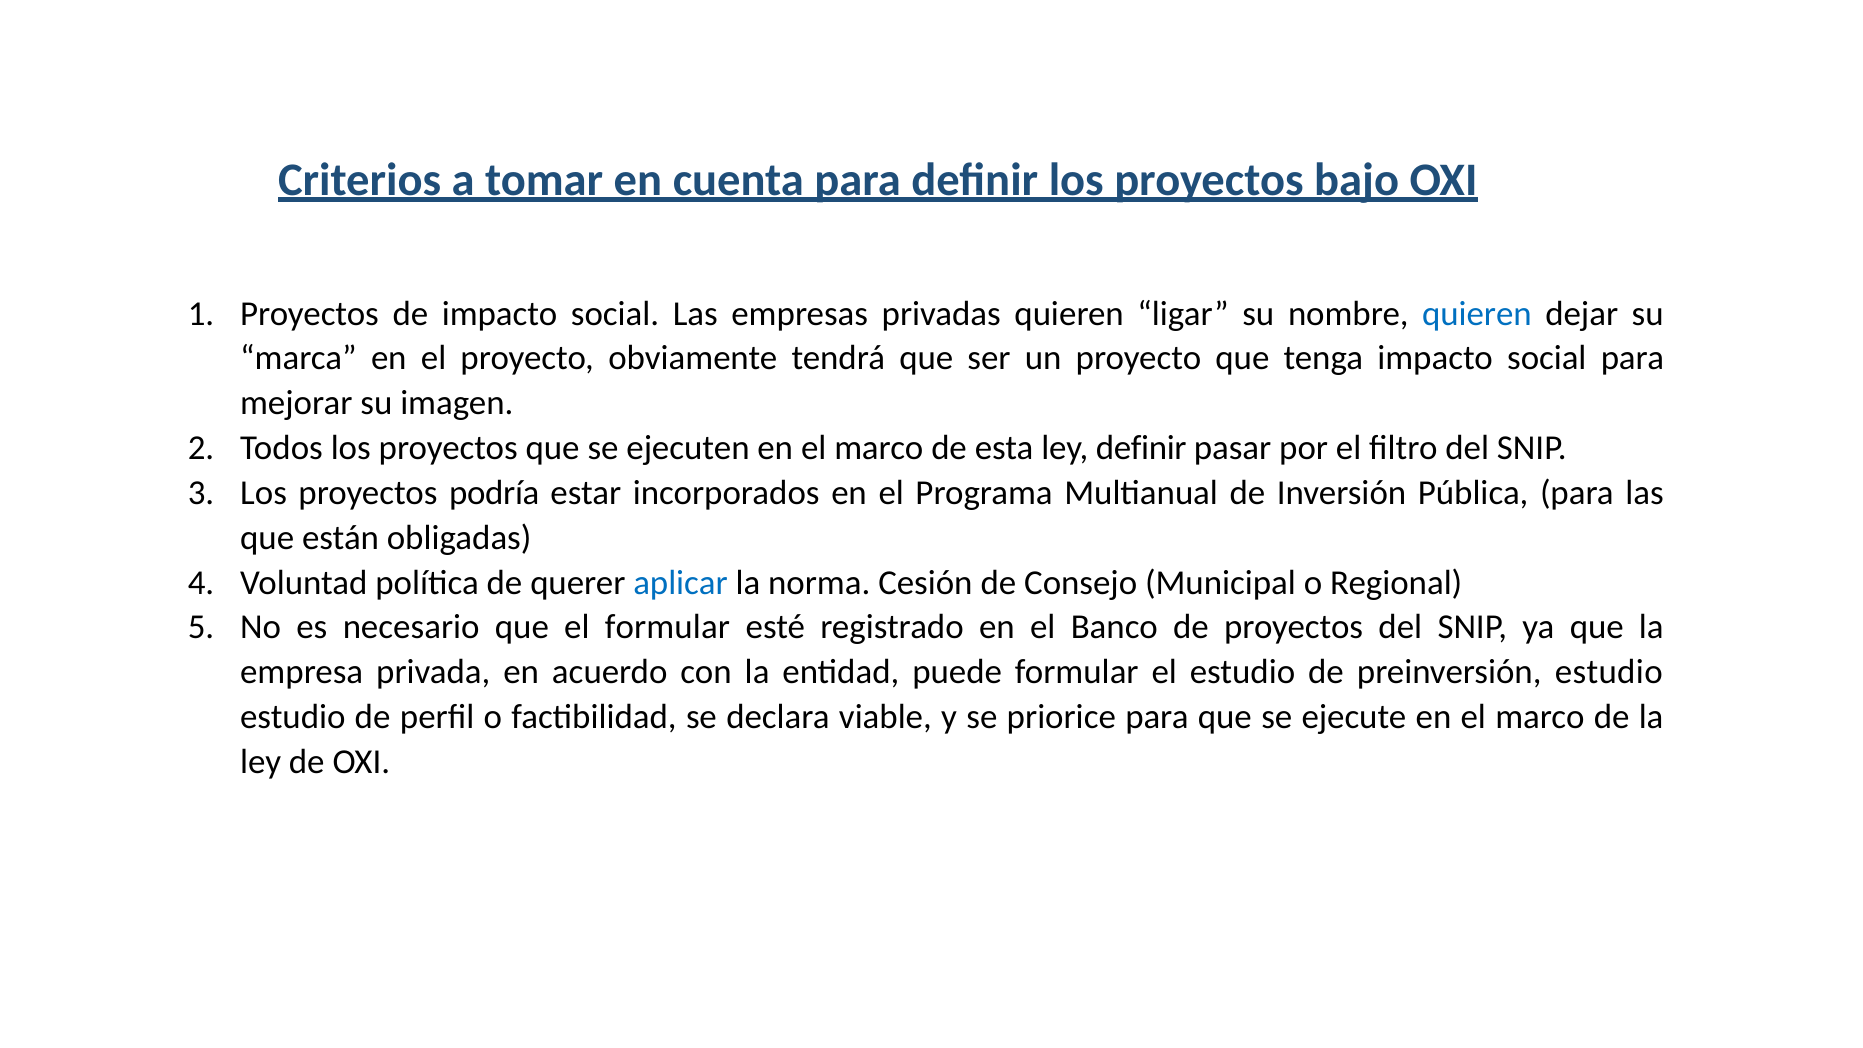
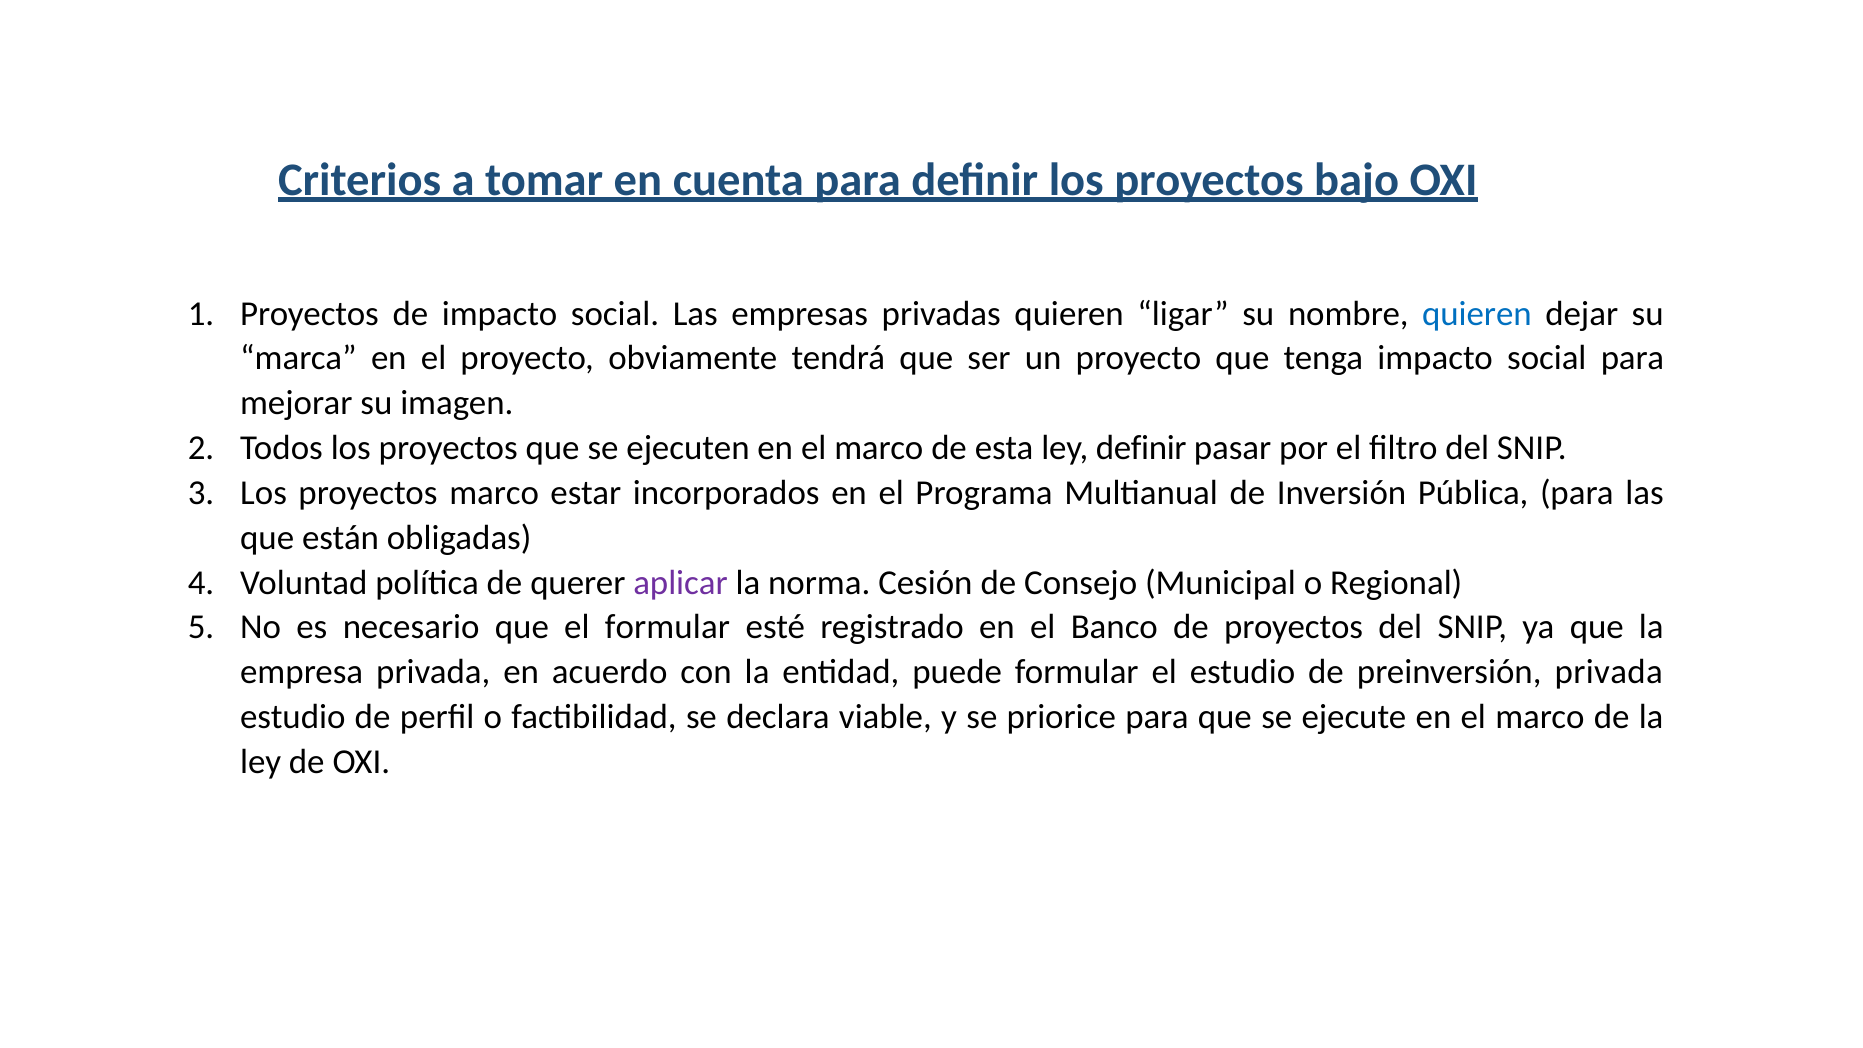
proyectos podría: podría -> marco (494, 493)
aplicar colour: blue -> purple (681, 582)
preinversión estudio: estudio -> privada (1609, 672)
